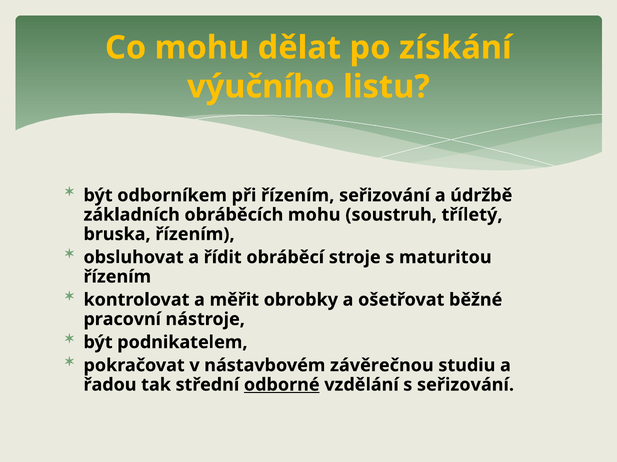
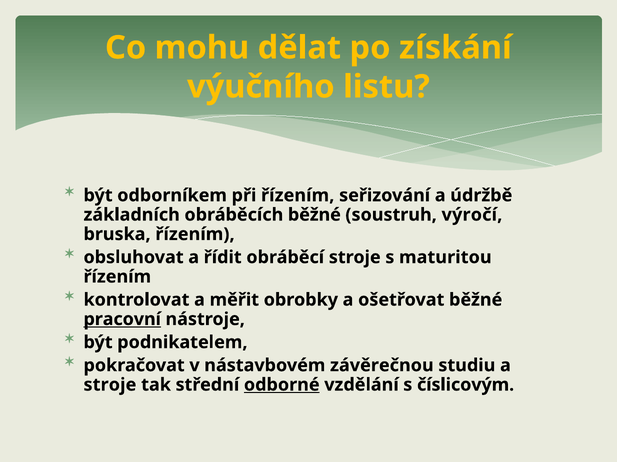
obráběcích mohu: mohu -> běžné (314, 215)
tříletý: tříletý -> výročí (472, 215)
pracovní underline: none -> present (122, 320)
řadou: řadou -> stroje (110, 385)
s seřizování: seřizování -> číslicovým (466, 385)
